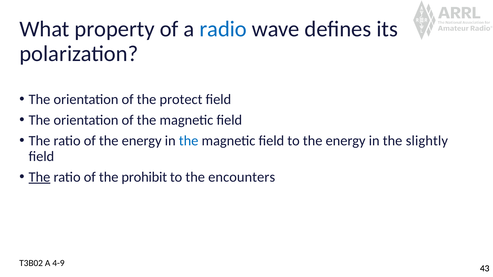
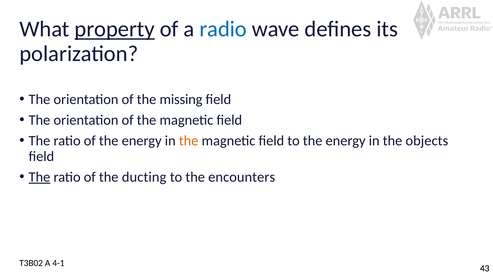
property underline: none -> present (115, 29)
protect: protect -> missing (181, 100)
the colour: blue -> orange (189, 141)
slightly: slightly -> objects (427, 141)
prohibit: prohibit -> ducting (144, 177)
4-9: 4-9 -> 4-1 (58, 263)
